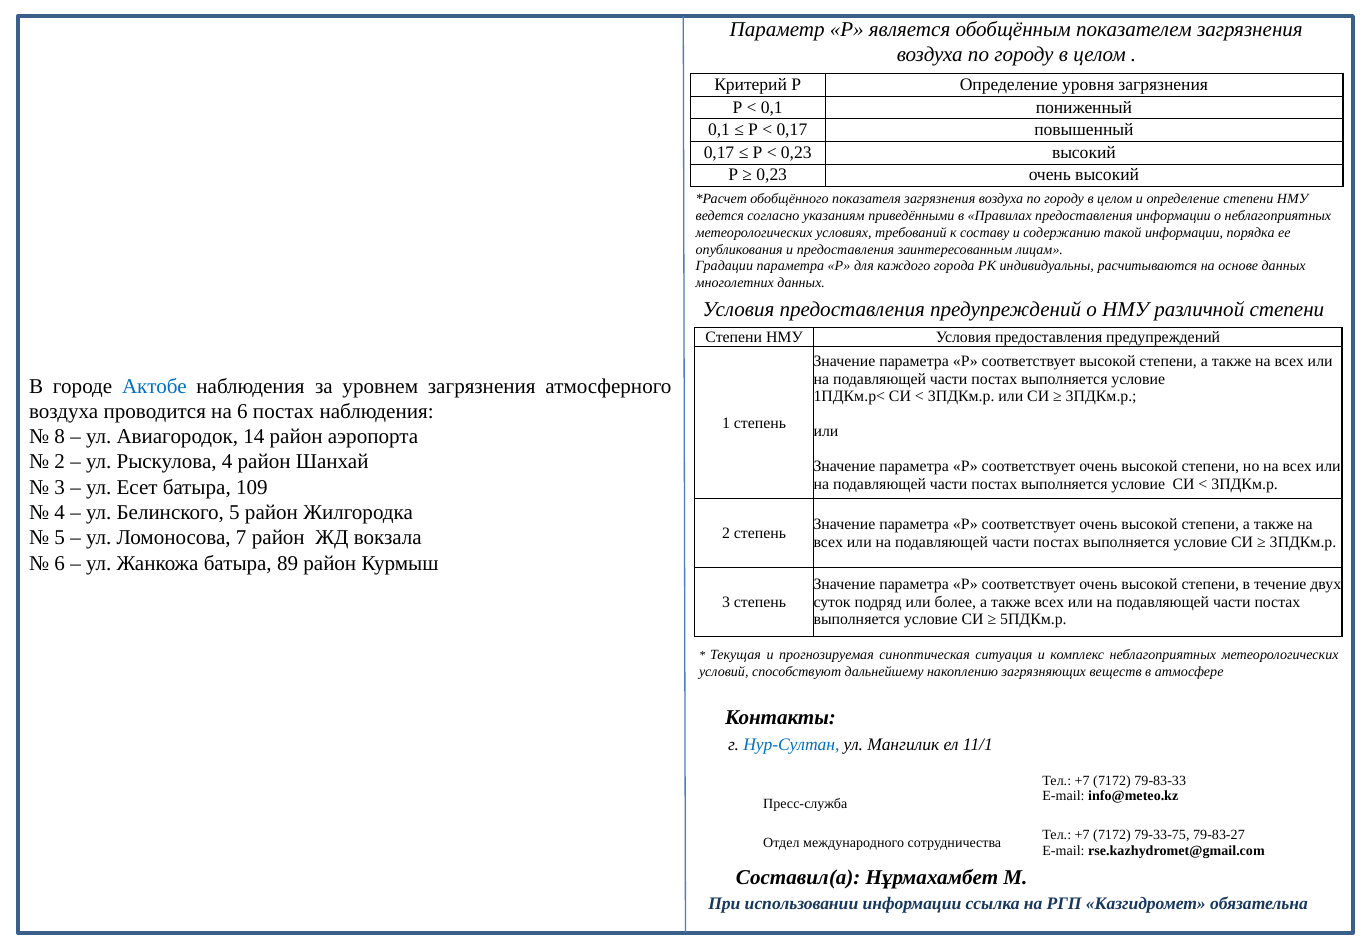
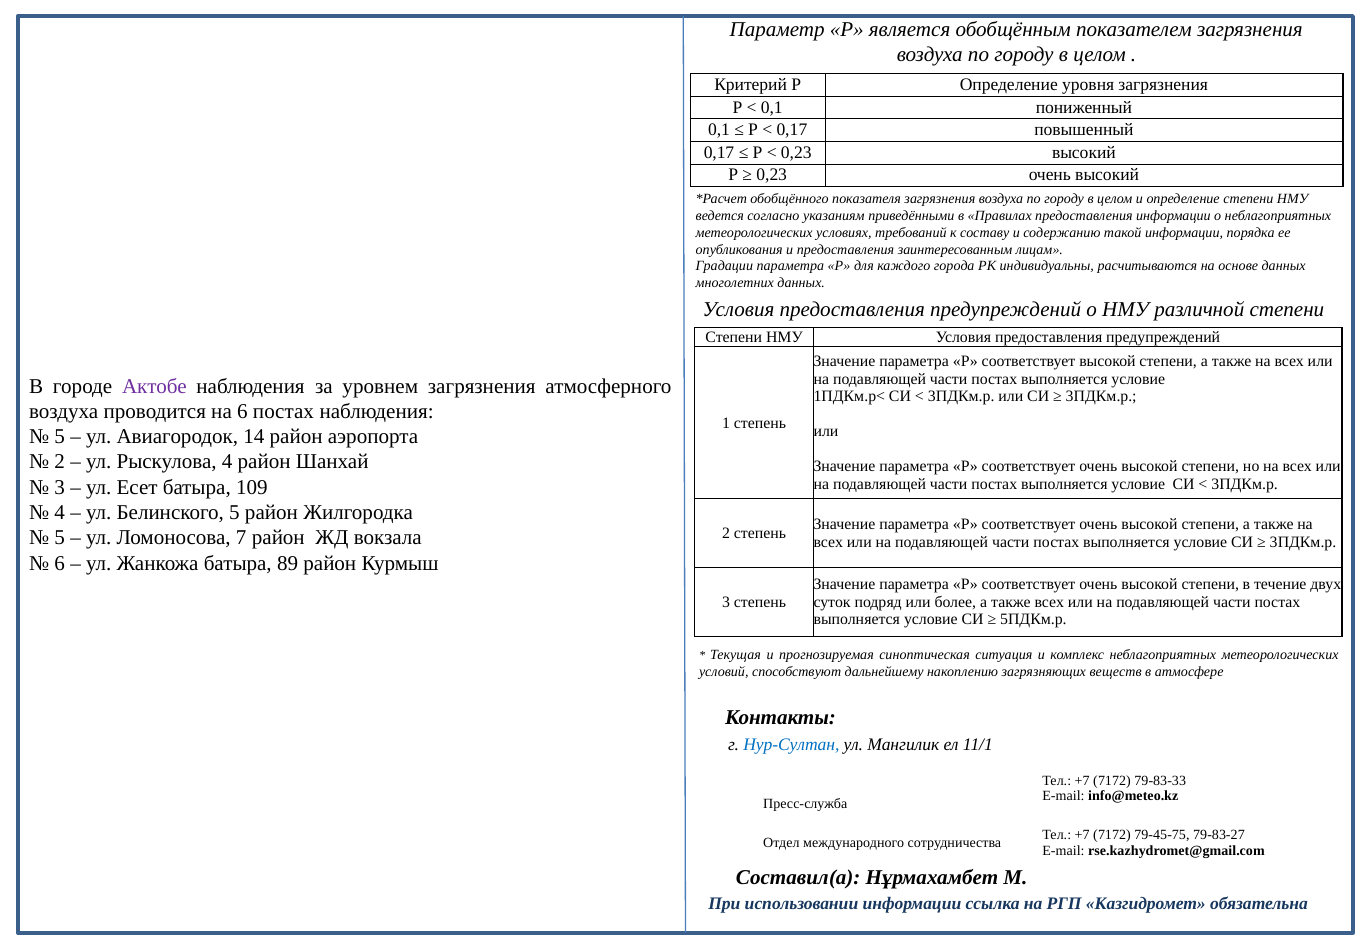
Актобе colour: blue -> purple (154, 386)
8: 8 -> 5 (60, 437)
79-33-75: 79-33-75 -> 79-45-75 (1162, 835)
